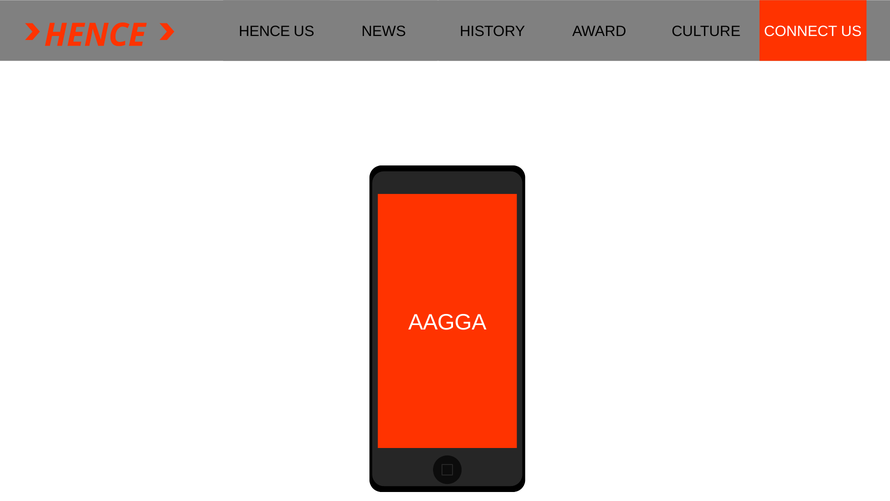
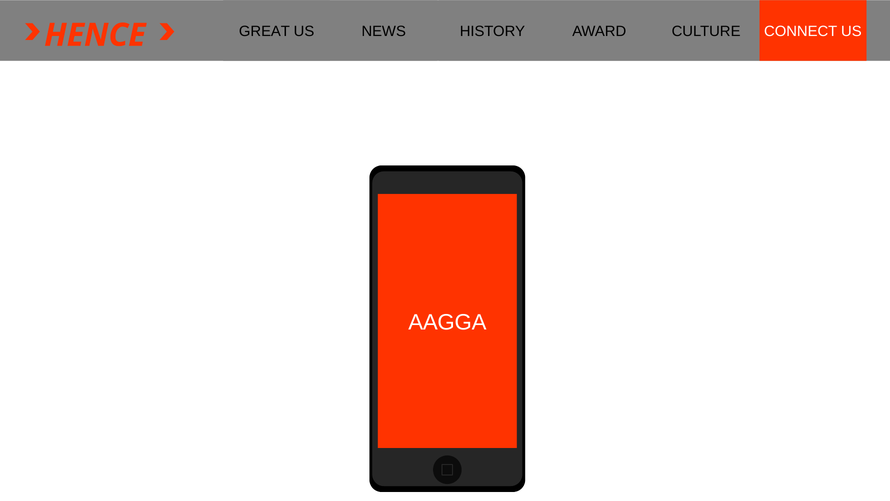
HENCE: HENCE -> GREAT (264, 32)
